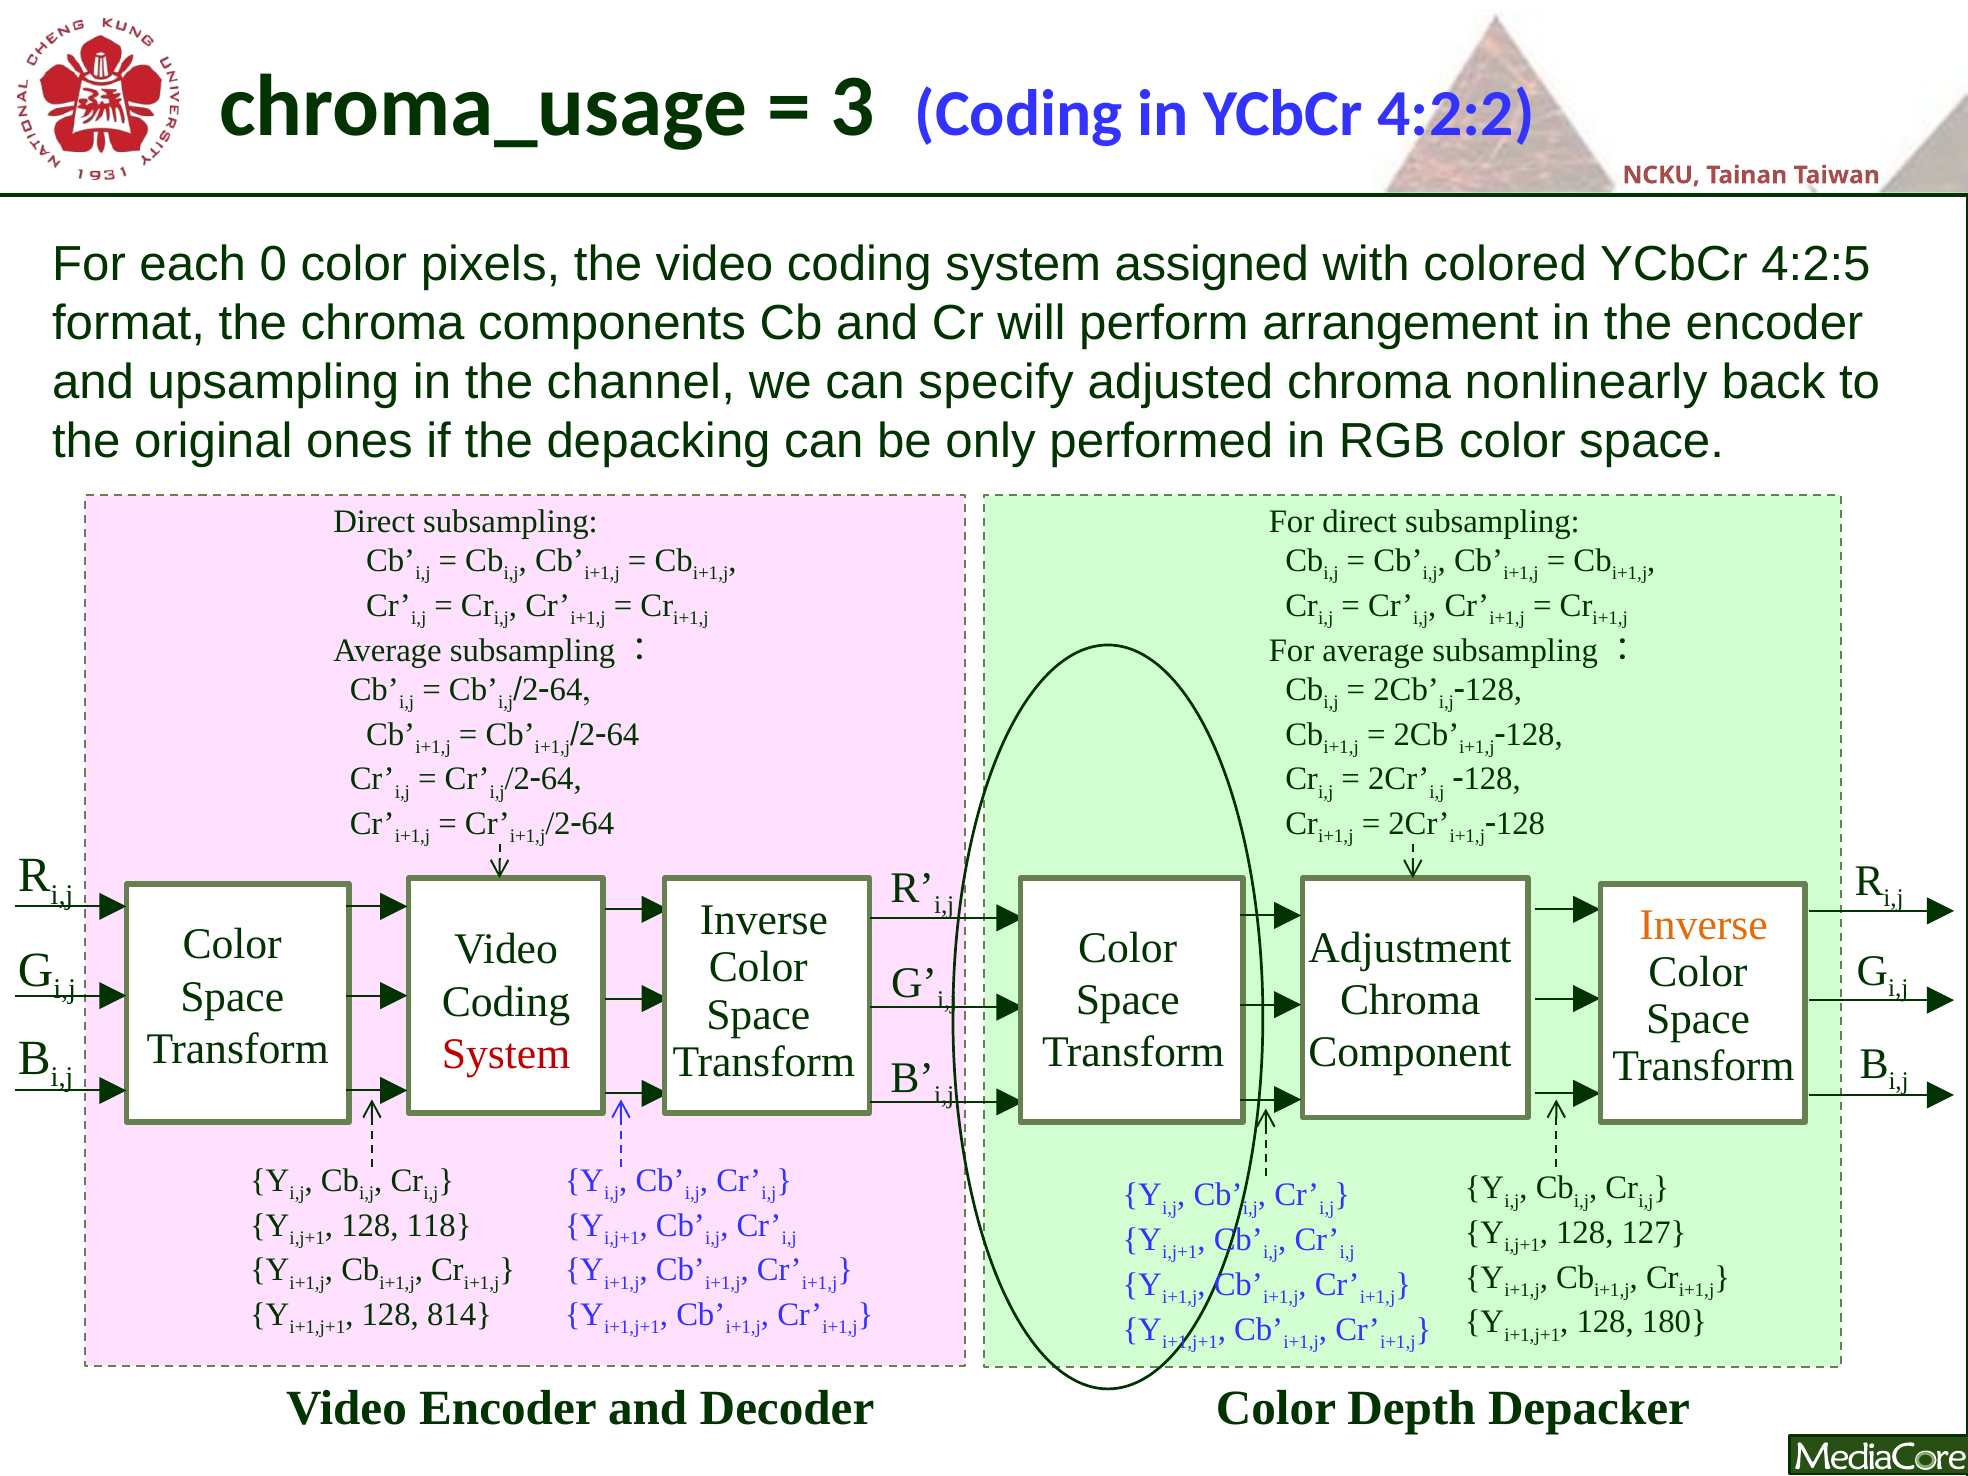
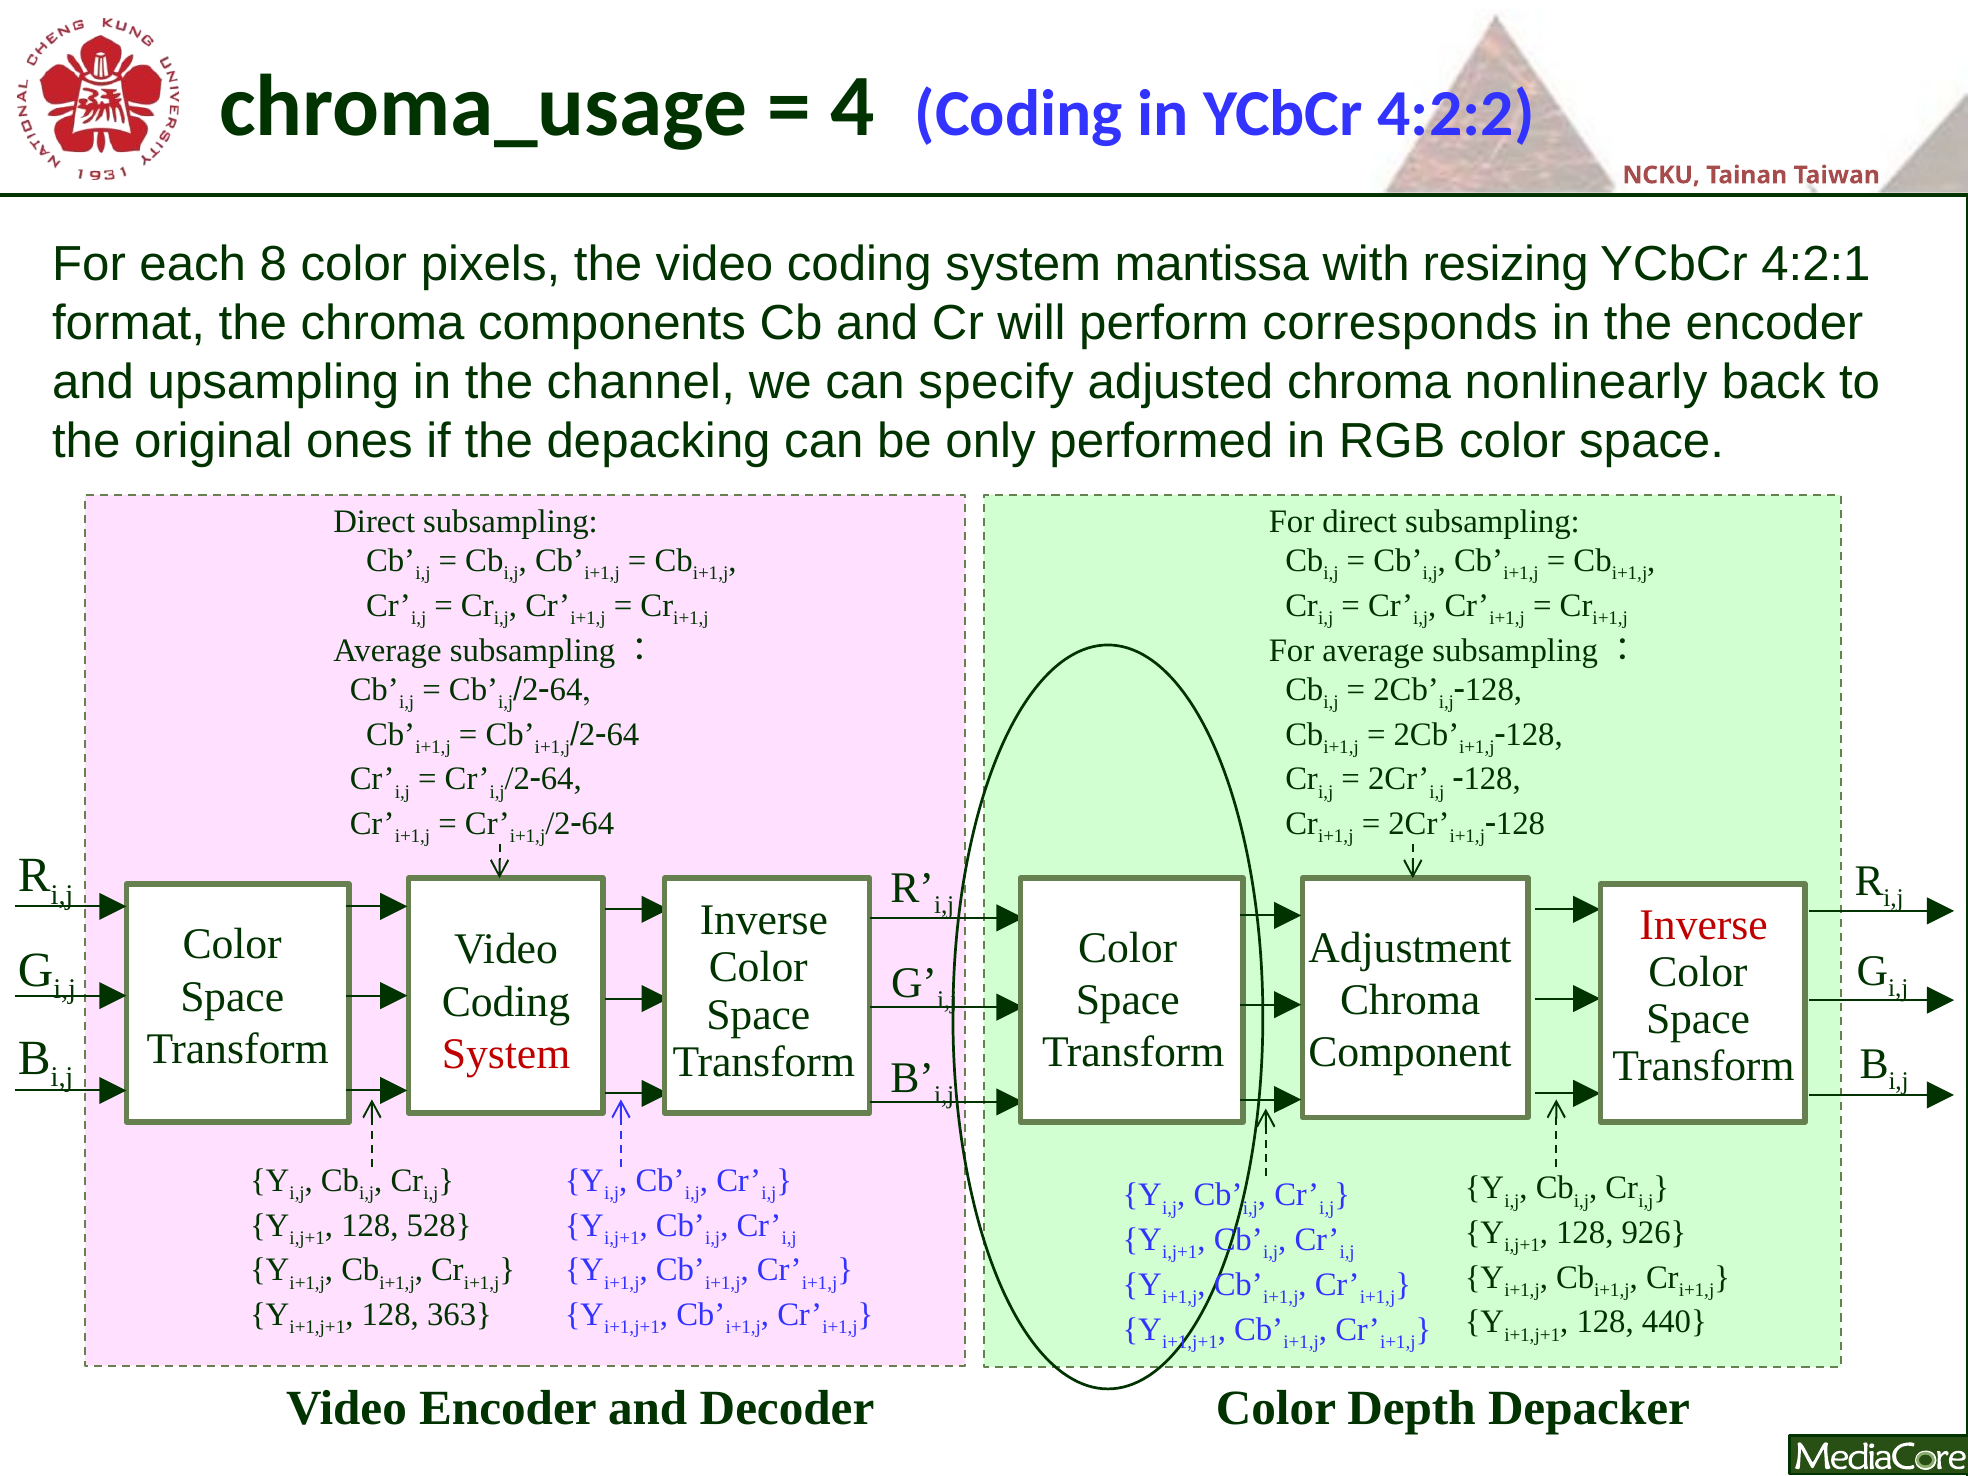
3: 3 -> 4 (852, 107)
0: 0 -> 8 (273, 264)
assigned: assigned -> mantissa (1212, 264)
colored: colored -> resizing (1506, 264)
4:2:5: 4:2:5 -> 4:2:1 (1816, 264)
arrangement: arrangement -> corresponds (1400, 323)
Inverse colour: orange -> red (1704, 925)
118: 118 -> 528 (439, 1225)
127: 127 -> 926 (1654, 1233)
814: 814 -> 363 (459, 1315)
180: 180 -> 440 (1674, 1322)
